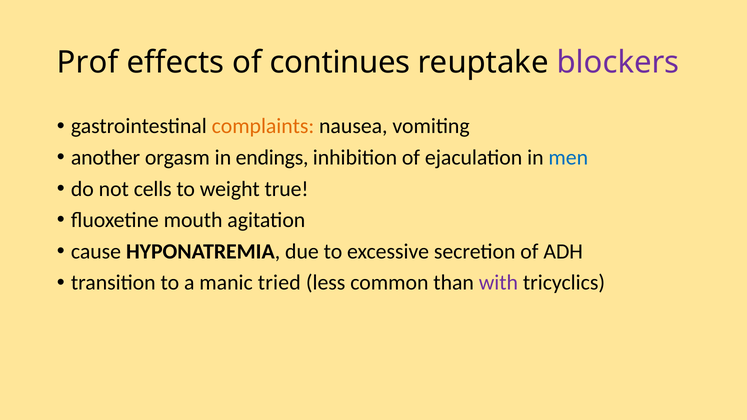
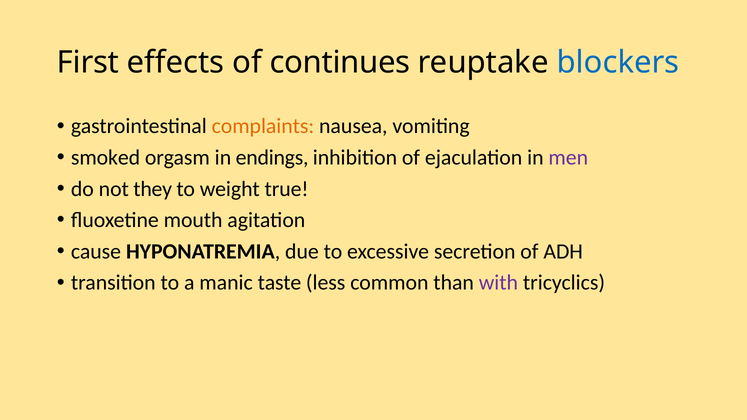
Prof: Prof -> First (88, 63)
blockers colour: purple -> blue (618, 63)
another: another -> smoked (106, 158)
men colour: blue -> purple (568, 158)
cells: cells -> they (153, 189)
tried: tried -> taste (279, 283)
